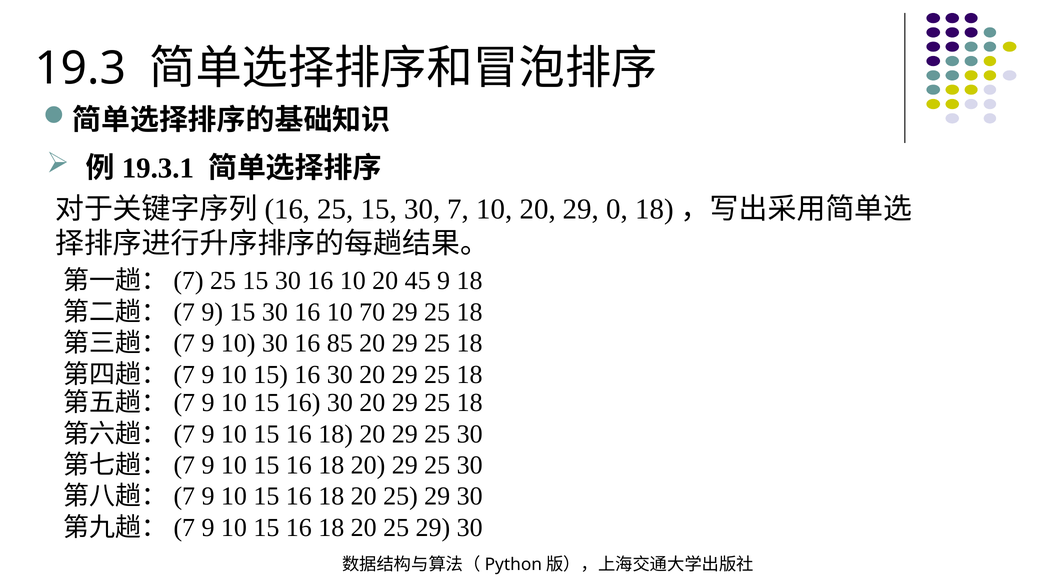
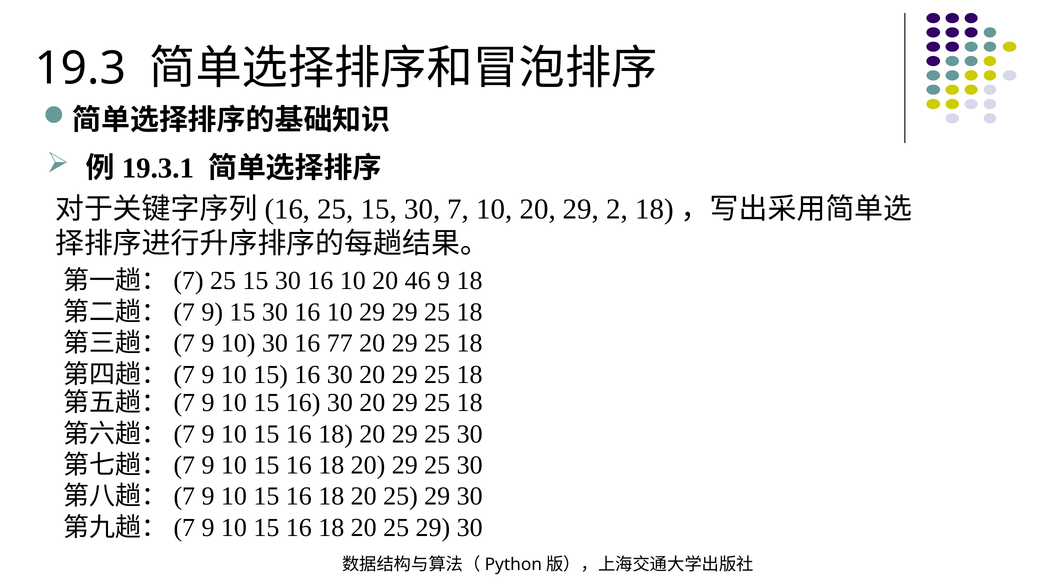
0: 0 -> 2 (617, 209)
45: 45 -> 46 (418, 281)
10 70: 70 -> 29 (372, 312)
85: 85 -> 77 (340, 343)
